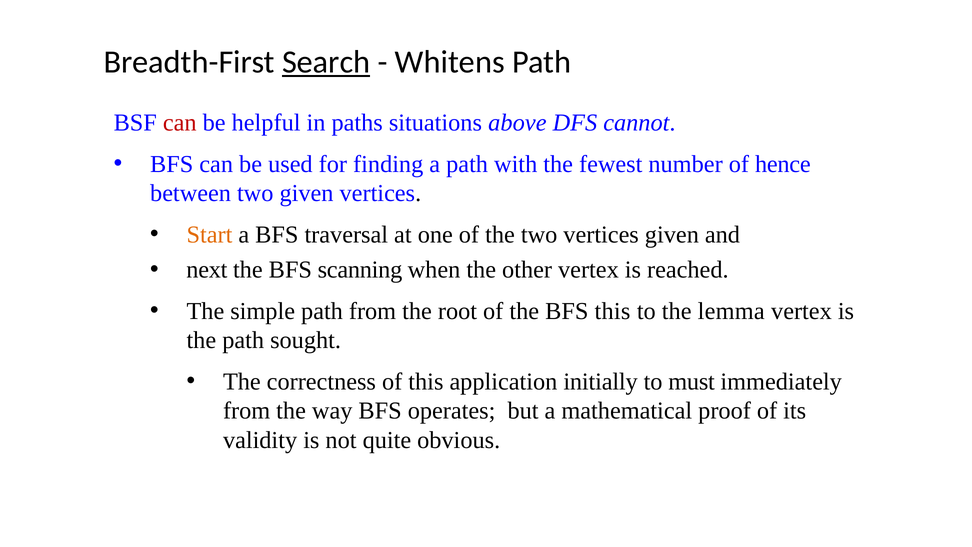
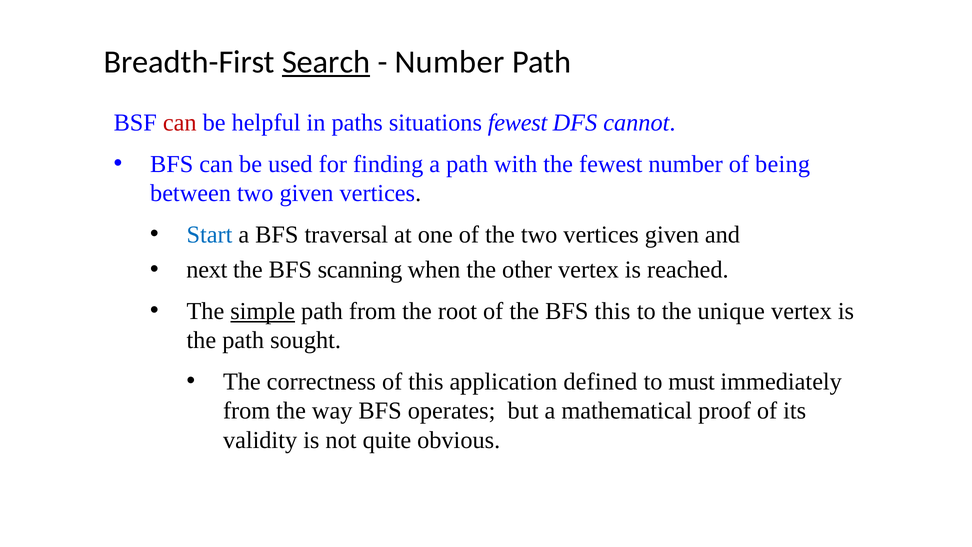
Whitens: Whitens -> Number (450, 62)
situations above: above -> fewest (518, 123)
hence: hence -> being (783, 164)
Start colour: orange -> blue (209, 234)
simple underline: none -> present (263, 311)
lemma: lemma -> unique (731, 311)
initially: initially -> defined (600, 381)
